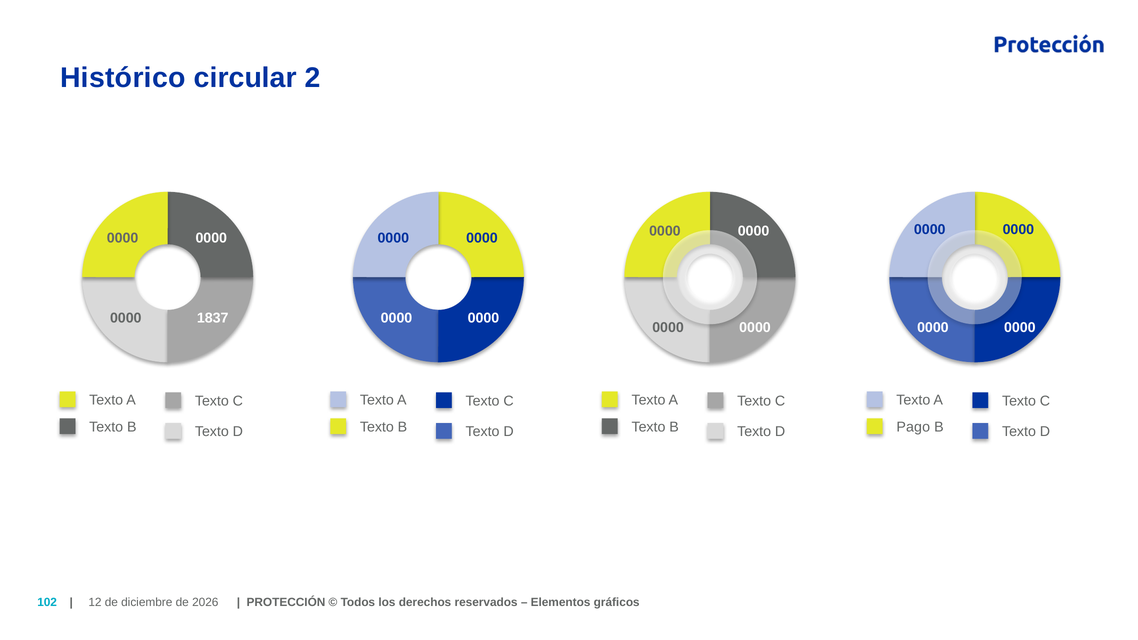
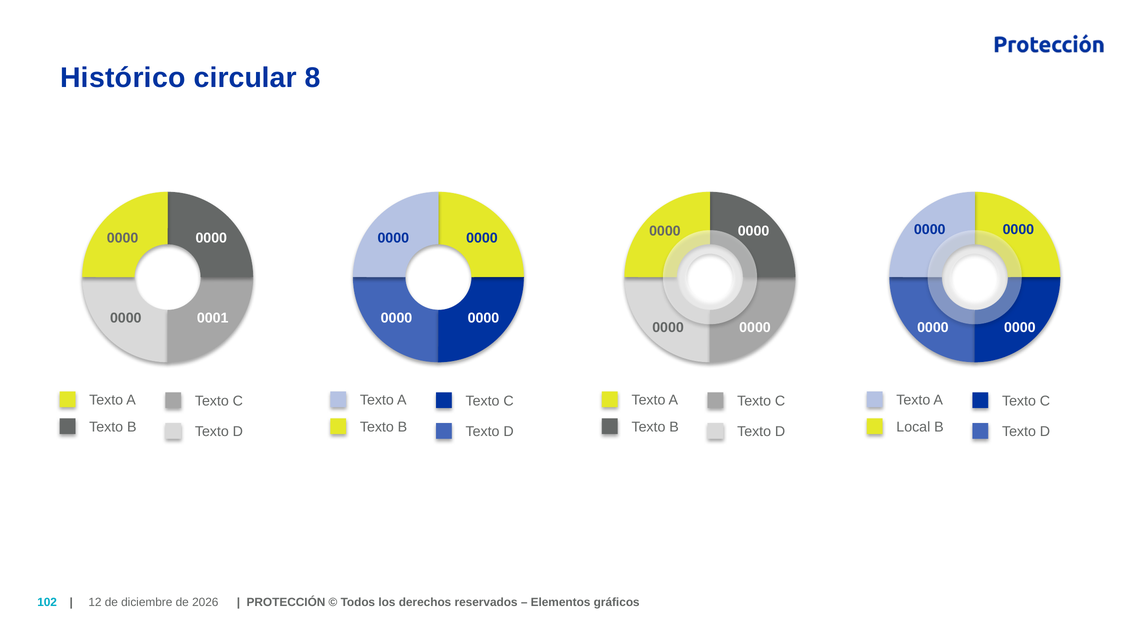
2: 2 -> 8 (313, 78)
1837: 1837 -> 0001 (213, 318)
Pago: Pago -> Local (913, 427)
